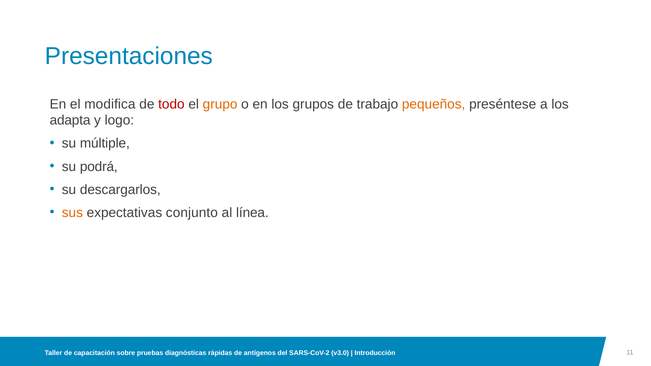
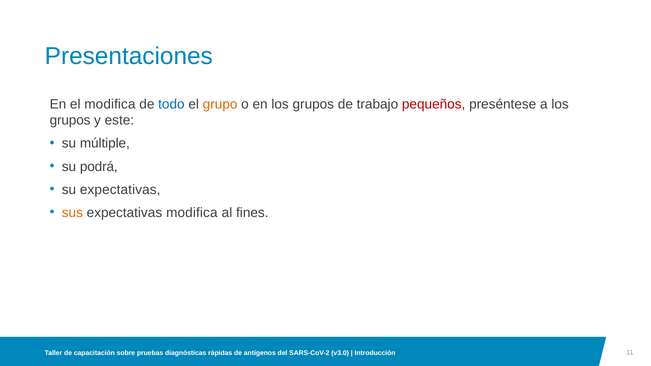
todo colour: red -> blue (171, 104)
pequeños colour: orange -> red (434, 104)
adapta: adapta -> grupos (70, 121)
logo: logo -> este (119, 121)
su descargarlos: descargarlos -> expectativas (120, 190)
expectativas conjunto: conjunto -> modifica (192, 213)
línea: línea -> fines (252, 213)
